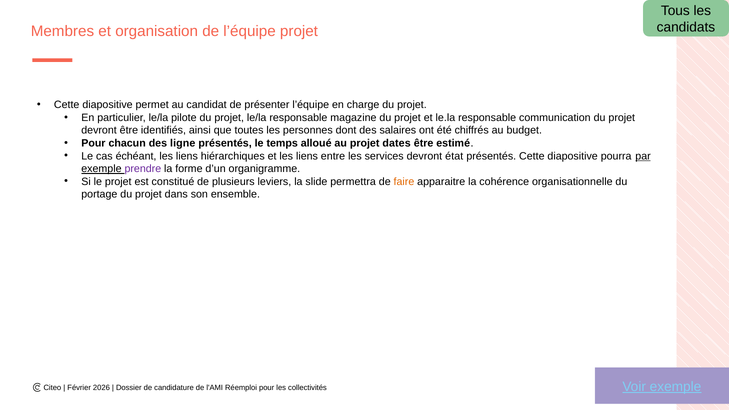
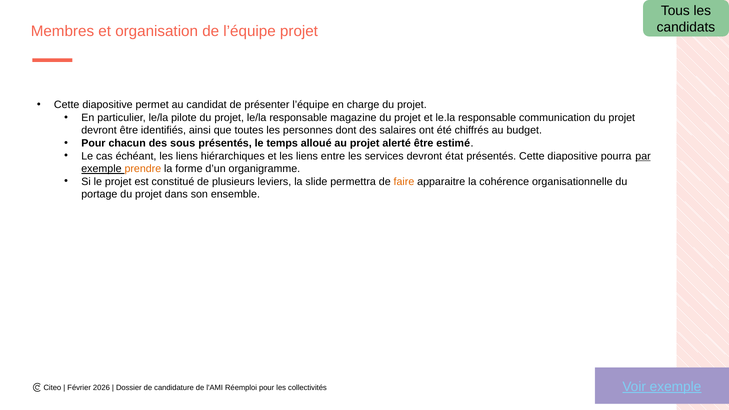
ligne: ligne -> sous (183, 143)
dates: dates -> alerté (397, 143)
prendre colour: purple -> orange (143, 169)
